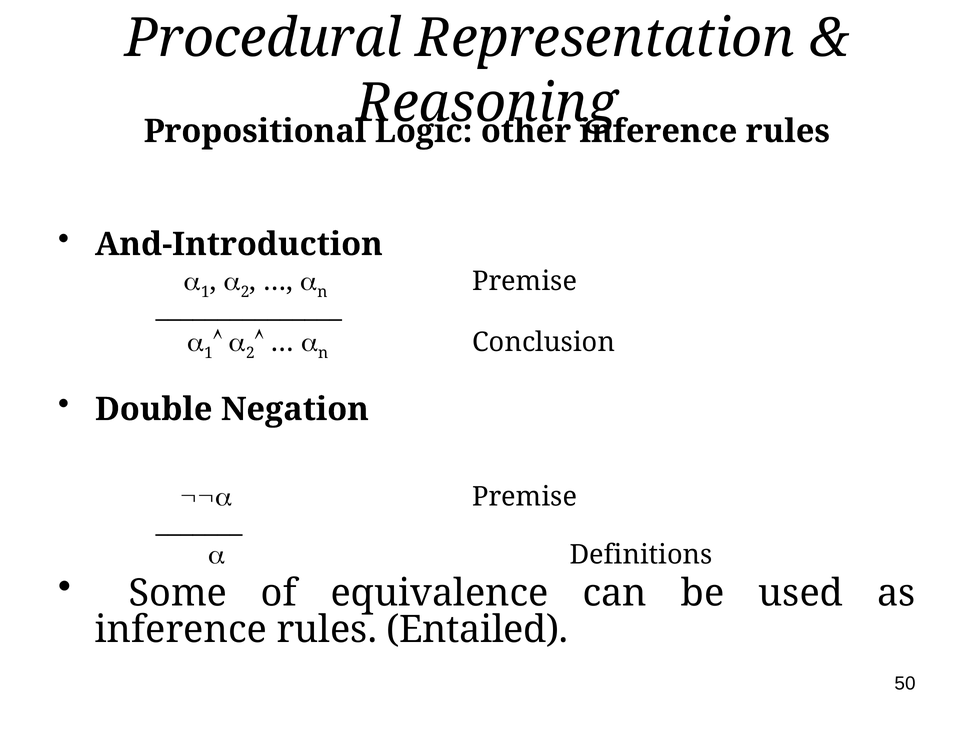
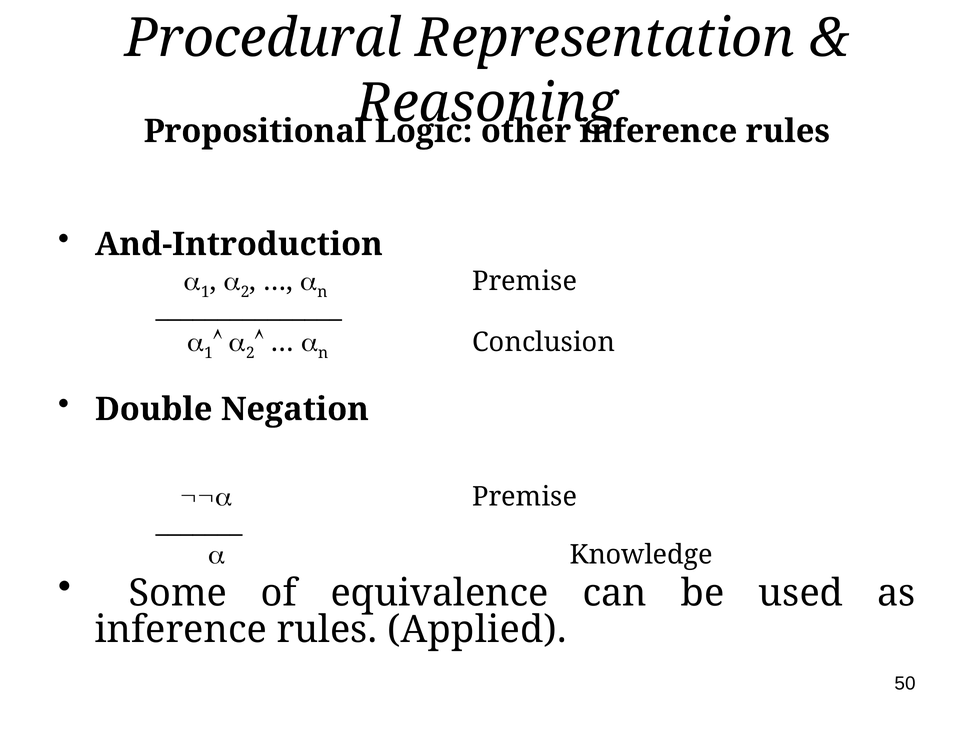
Definitions: Definitions -> Knowledge (641, 554)
Entailed: Entailed -> Applied (477, 629)
